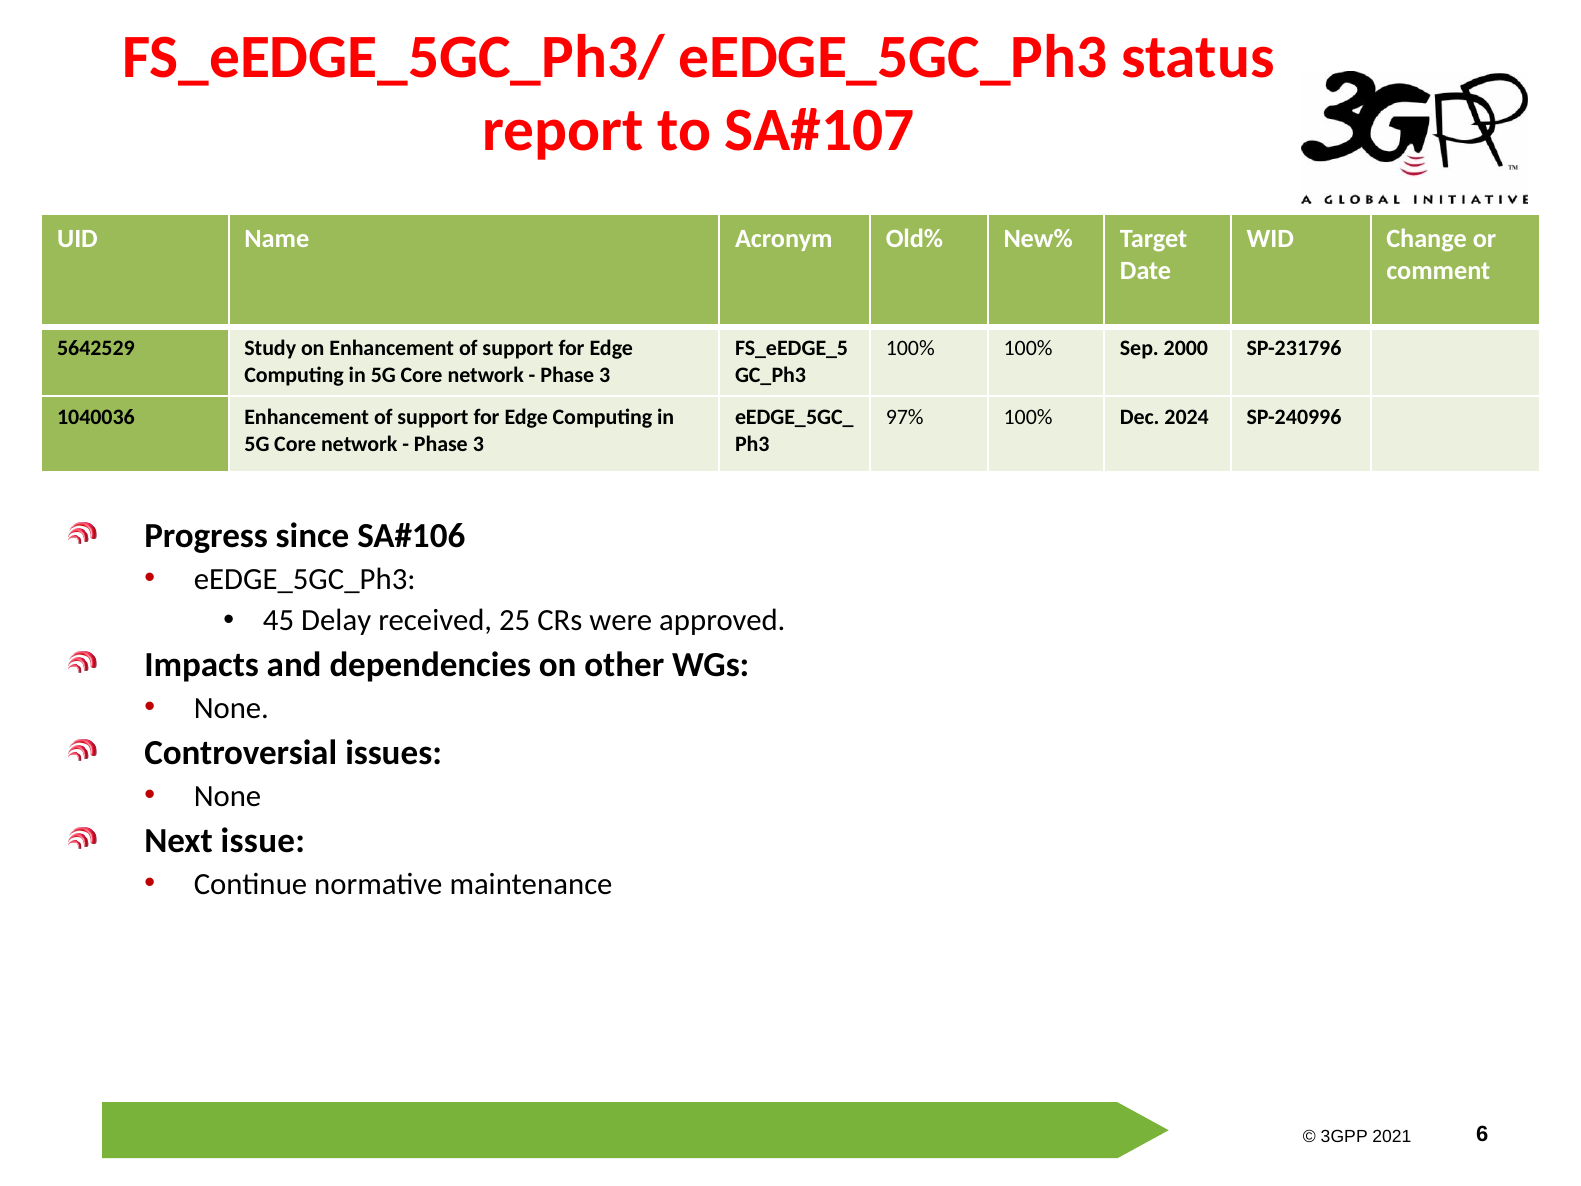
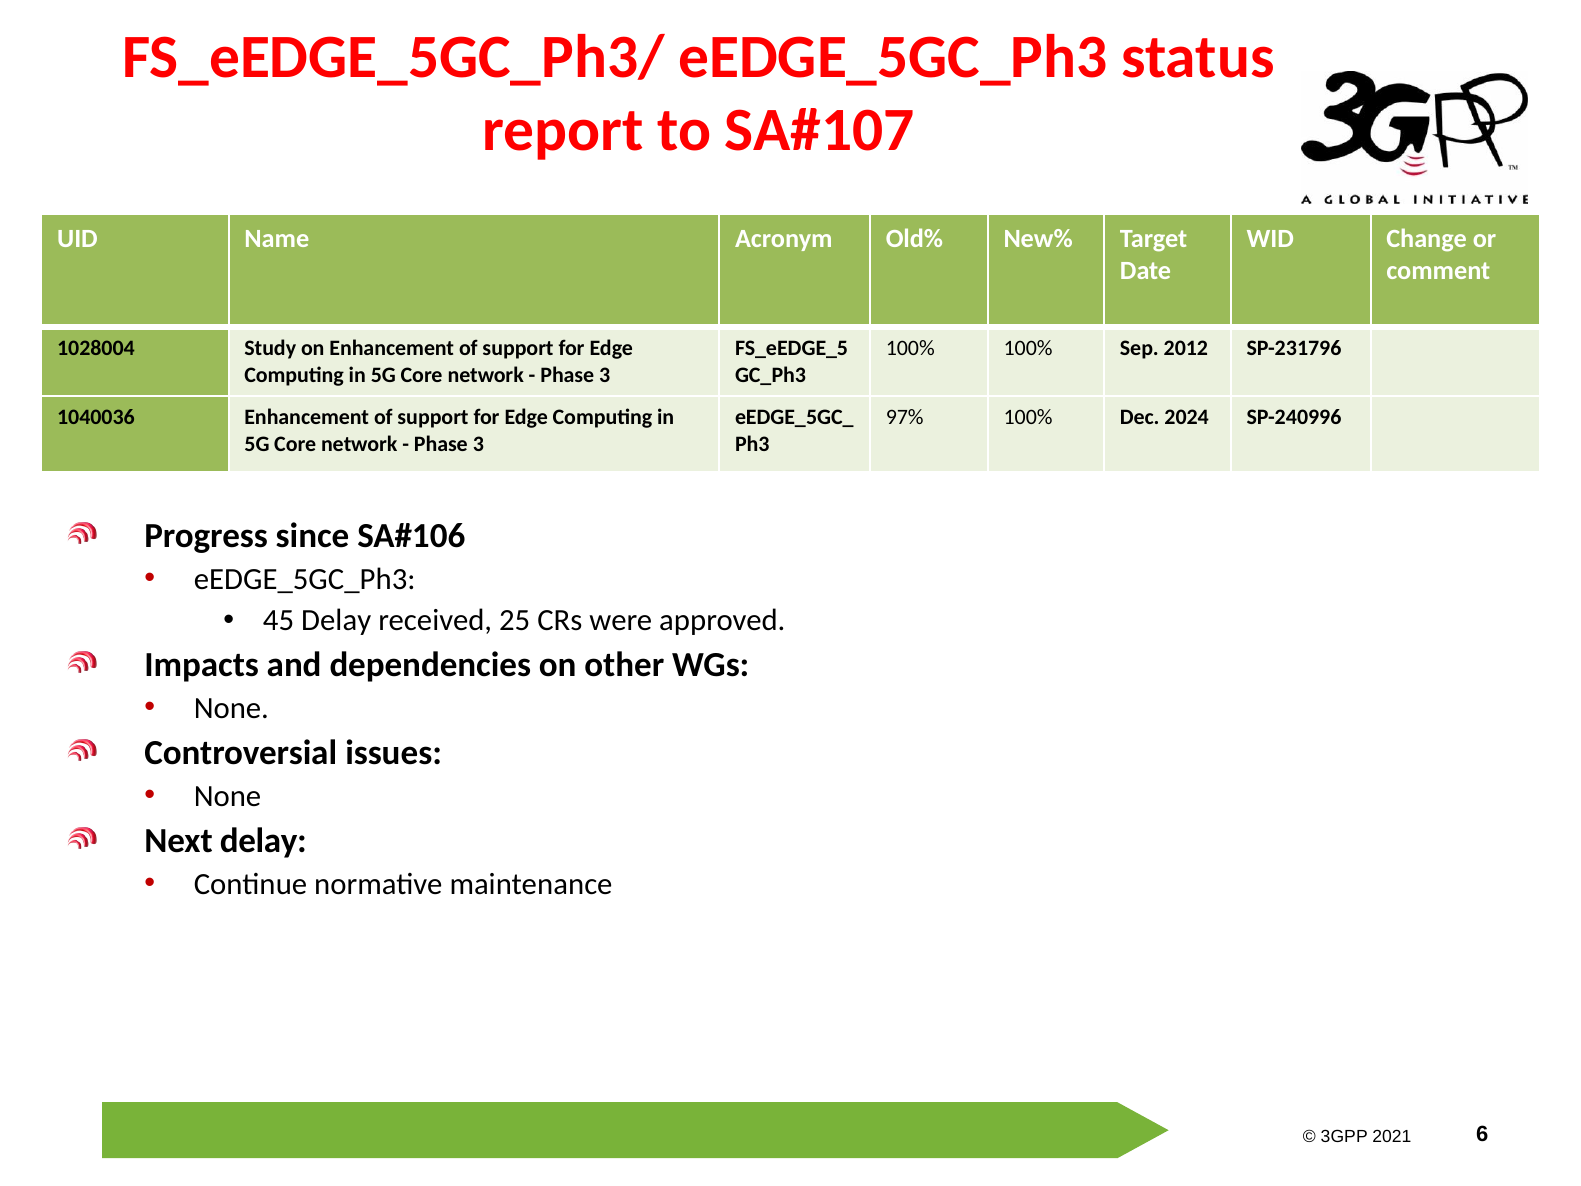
5642529: 5642529 -> 1028004 (96, 348)
Sep 2000: 2000 -> 2012 (1186, 348)
Next issue: issue -> delay (263, 840)
